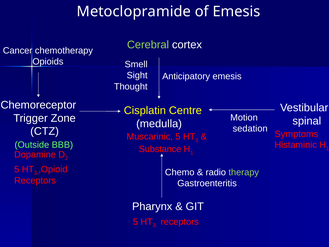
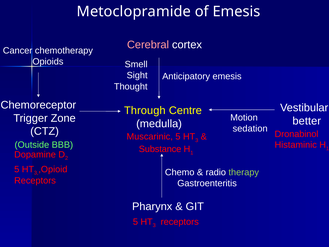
Cerebral colour: light green -> pink (148, 45)
Cisplatin: Cisplatin -> Through (145, 110)
spinal: spinal -> better (307, 121)
Symptoms: Symptoms -> Dronabinol (297, 134)
